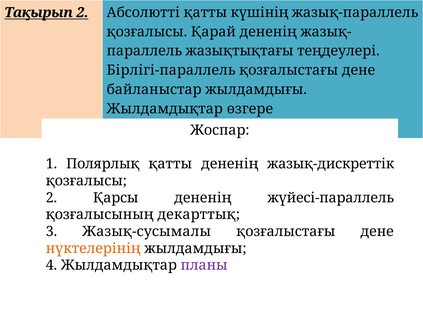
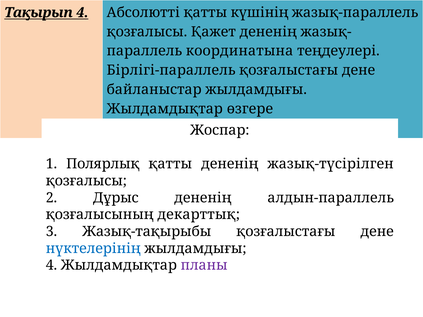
Тақырып 2: 2 -> 4 (82, 13)
Қарай: Қарай -> Қажет (213, 32)
жазықтықтағы: жазықтықтағы -> координатына (239, 51)
жазық-дискреттік: жазық-дискреттік -> жазық-түсірілген (331, 164)
Қарсы: Қарсы -> Дұрыс (116, 198)
жүйесі-параллель: жүйесі-параллель -> алдын-параллель (331, 198)
Жазық-сусымалы: Жазық-сусымалы -> Жазық-тақырыбы (147, 232)
нүктелерінің colour: orange -> blue (93, 249)
